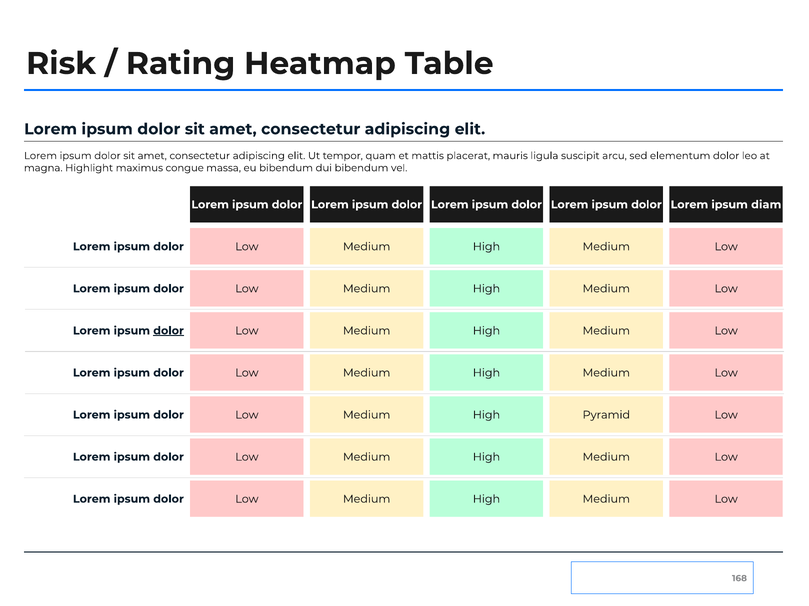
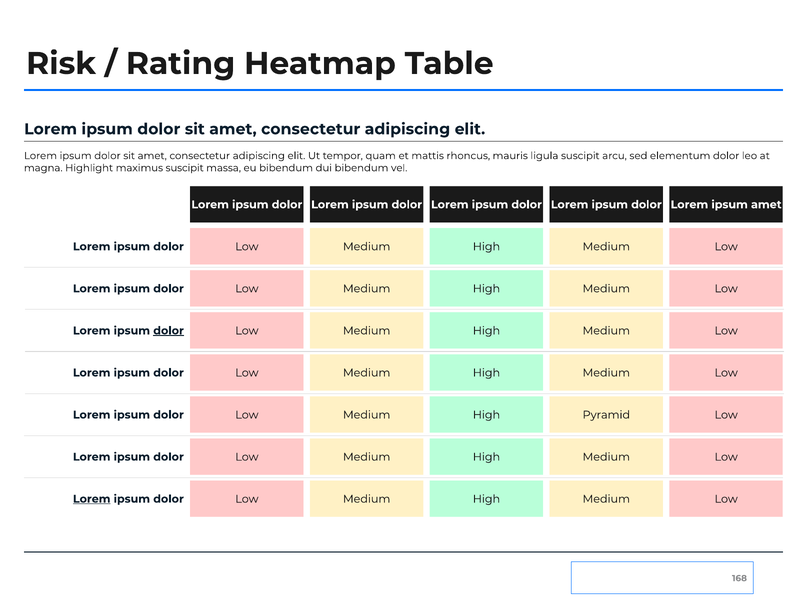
placerat: placerat -> rhoncus (468, 156)
maximus congue: congue -> suscipit (185, 168)
ipsum diam: diam -> amet (766, 205)
Lorem underline: none -> present (92, 500)
